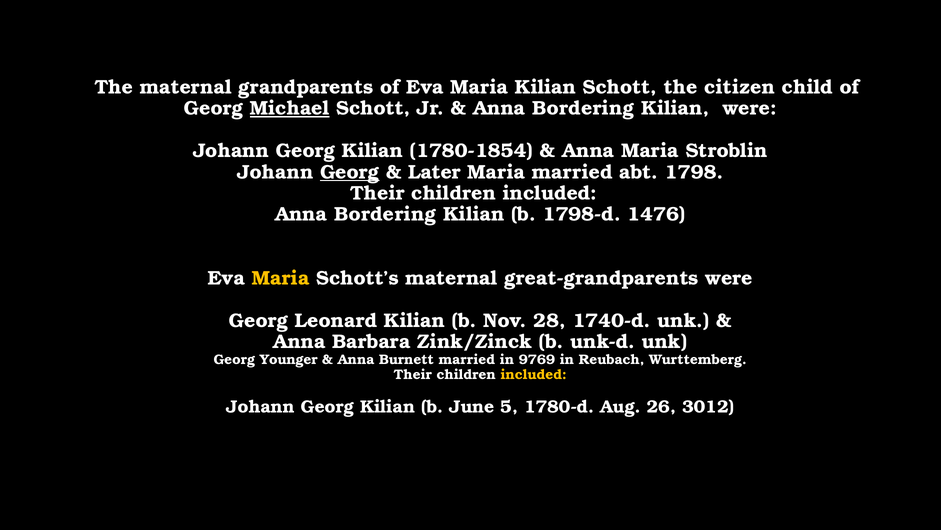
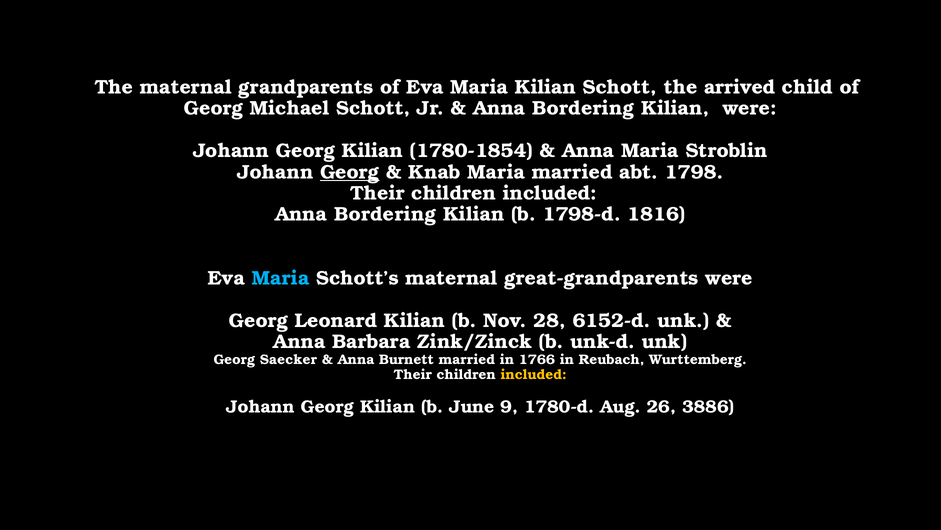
citizen: citizen -> arrived (740, 87)
Michael underline: present -> none (290, 108)
Later: Later -> Knab (435, 172)
1476: 1476 -> 1816 (656, 214)
Maria colour: yellow -> light blue (281, 278)
1740-d: 1740-d -> 6152-d (612, 320)
Younger: Younger -> Saecker (288, 359)
9769: 9769 -> 1766 (537, 359)
5: 5 -> 9 (509, 406)
3012: 3012 -> 3886 (708, 406)
